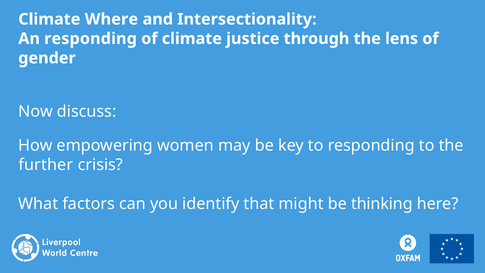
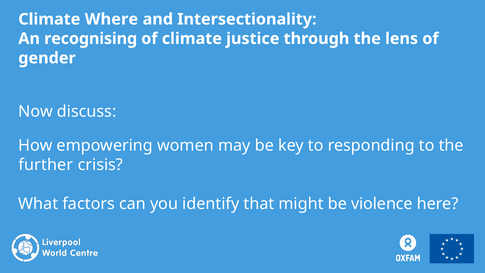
An responding: responding -> recognising (91, 39)
thinking: thinking -> violence (382, 204)
